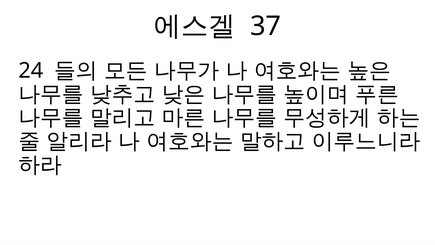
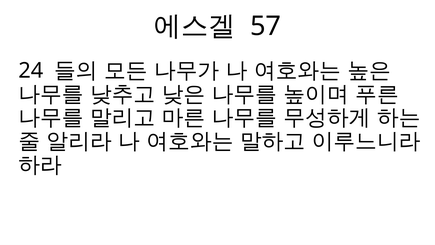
37: 37 -> 57 (266, 26)
